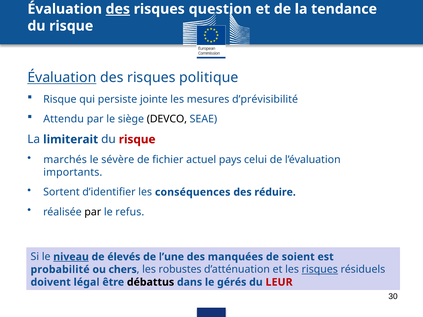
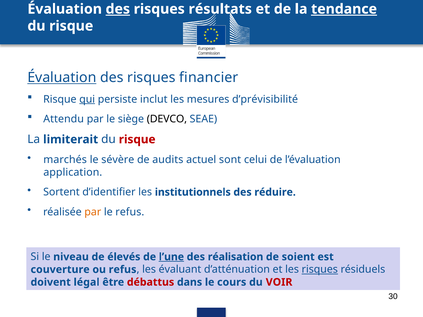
question: question -> résultats (220, 9)
tendance underline: none -> present (344, 9)
politique: politique -> financier (209, 78)
qui underline: none -> present (87, 99)
jointe: jointe -> inclut (154, 99)
fichier: fichier -> audits (168, 160)
pays: pays -> sont (230, 160)
importants: importants -> application (73, 173)
conséquences: conséquences -> institutionnels (193, 192)
par colour: black -> orange (93, 212)
niveau underline: present -> none (71, 257)
l’une underline: none -> present (171, 257)
manquées: manquées -> réalisation (236, 257)
probabilité: probabilité -> couverture (60, 270)
ou chers: chers -> refus (123, 270)
robustes: robustes -> évaluant (180, 270)
débattus colour: black -> red (151, 282)
gérés: gérés -> cours (232, 282)
LEUR: LEUR -> VOIR (279, 282)
